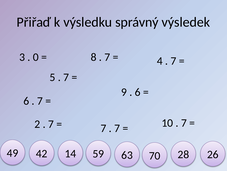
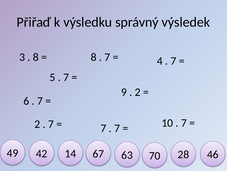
0: 0 -> 8 (36, 57)
6: 6 -> 2 (138, 92)
59: 59 -> 67 (98, 153)
26: 26 -> 46 (213, 154)
